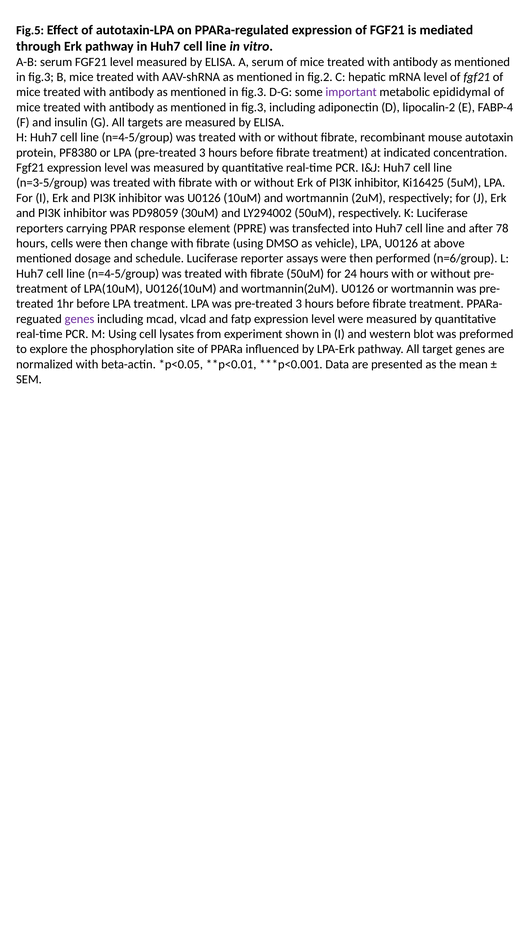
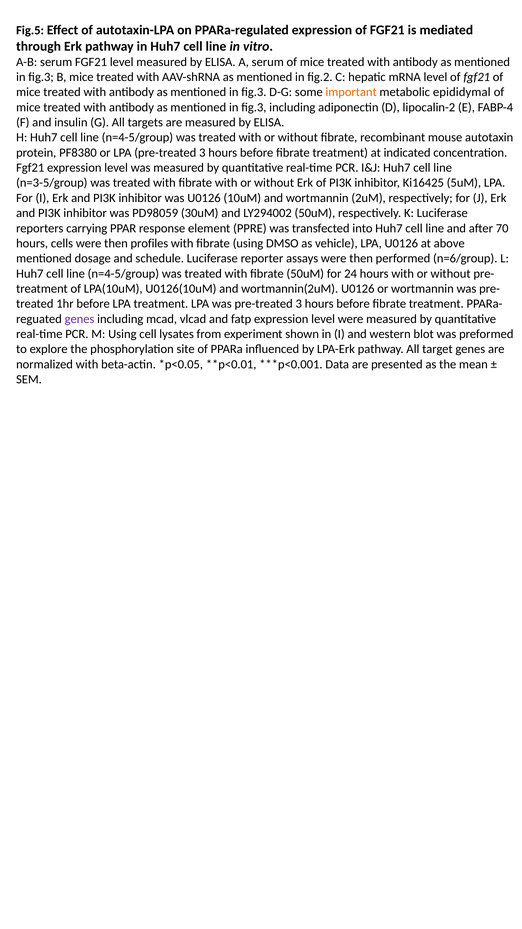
important colour: purple -> orange (351, 92)
78: 78 -> 70 (502, 228)
change: change -> profiles (149, 243)
